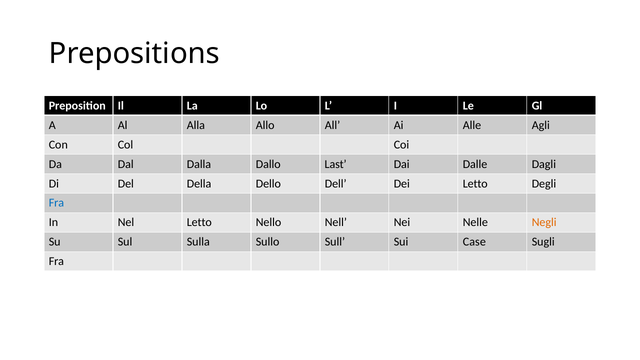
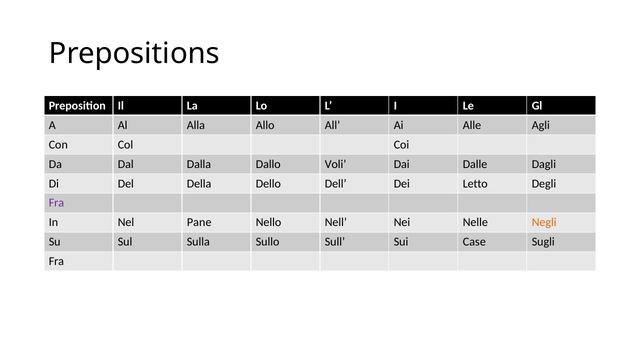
Last: Last -> Voli (336, 164)
Fra colour: blue -> purple (56, 203)
Nel Letto: Letto -> Pane (199, 222)
